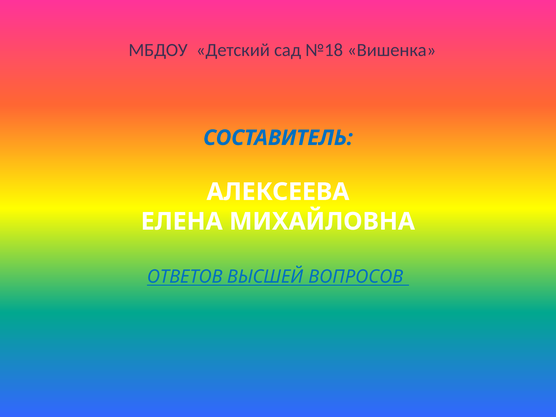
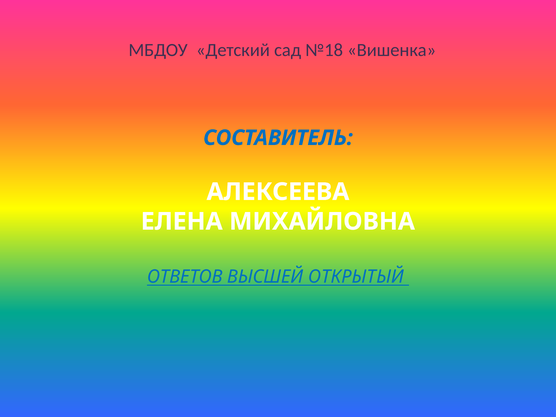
ВОПРОСОВ: ВОПРОСОВ -> ОТКРЫТЫЙ (356, 277)
